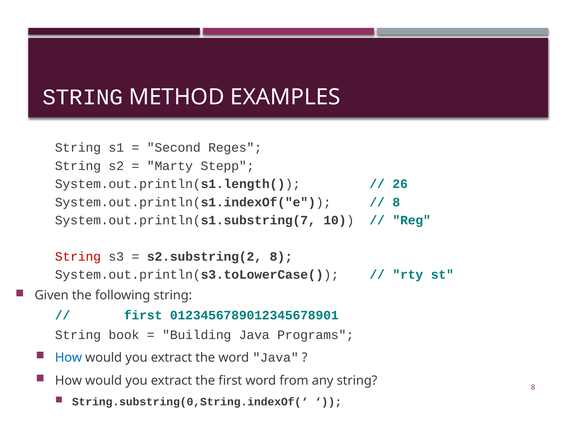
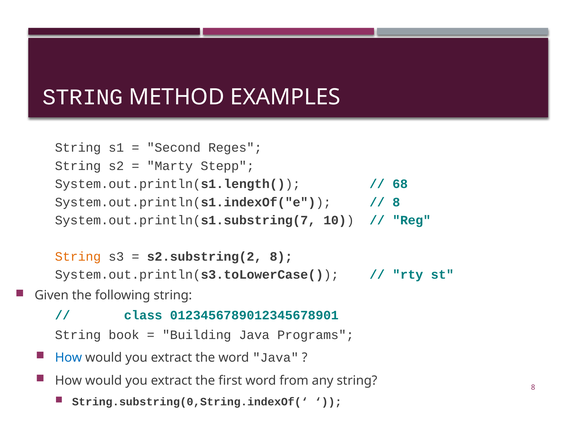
26: 26 -> 68 (400, 184)
String colour: red -> orange (78, 256)
first: first -> class (143, 315)
